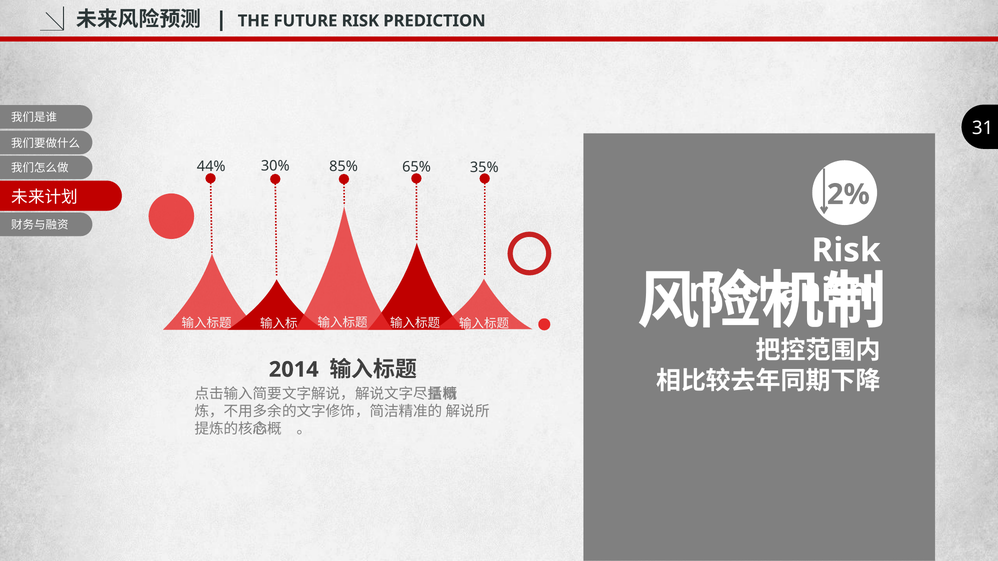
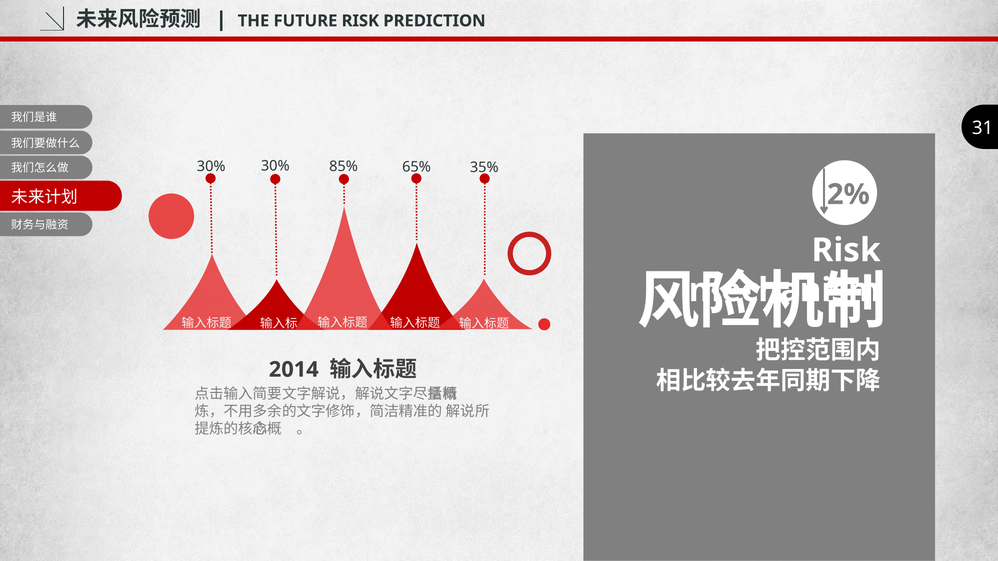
44%: 44% -> 30% (211, 167)
